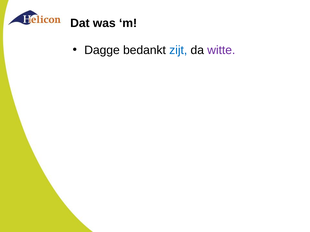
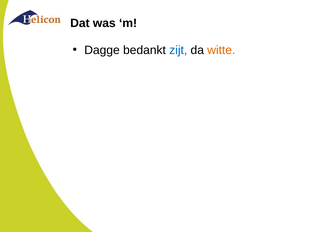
witte colour: purple -> orange (221, 50)
